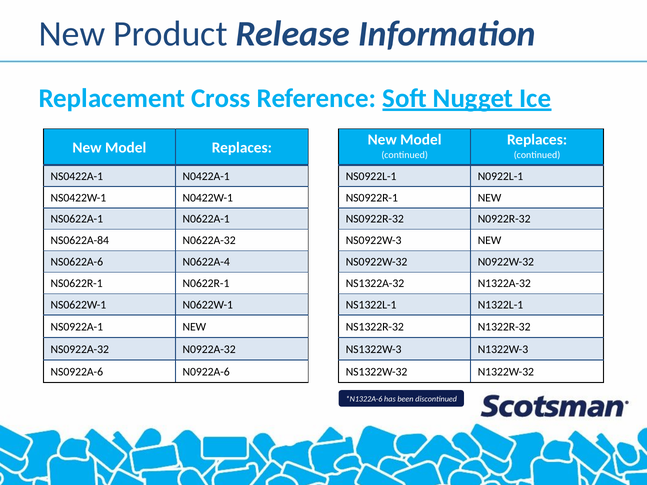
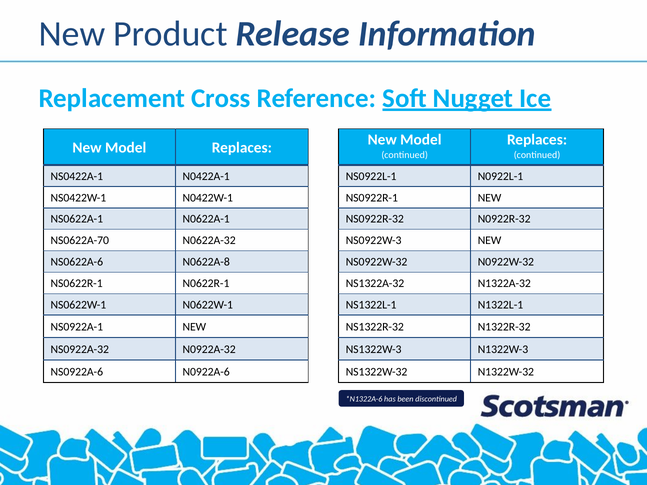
NS0622A-84: NS0622A-84 -> NS0622A-70 (80, 241)
N0622A-4: N0622A-4 -> N0622A-8 (206, 262)
